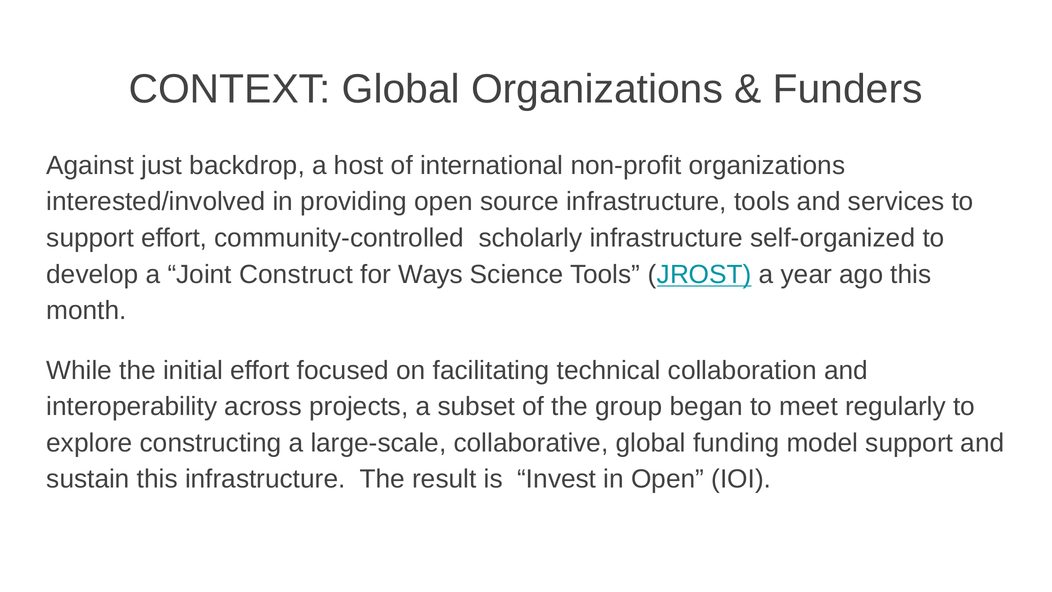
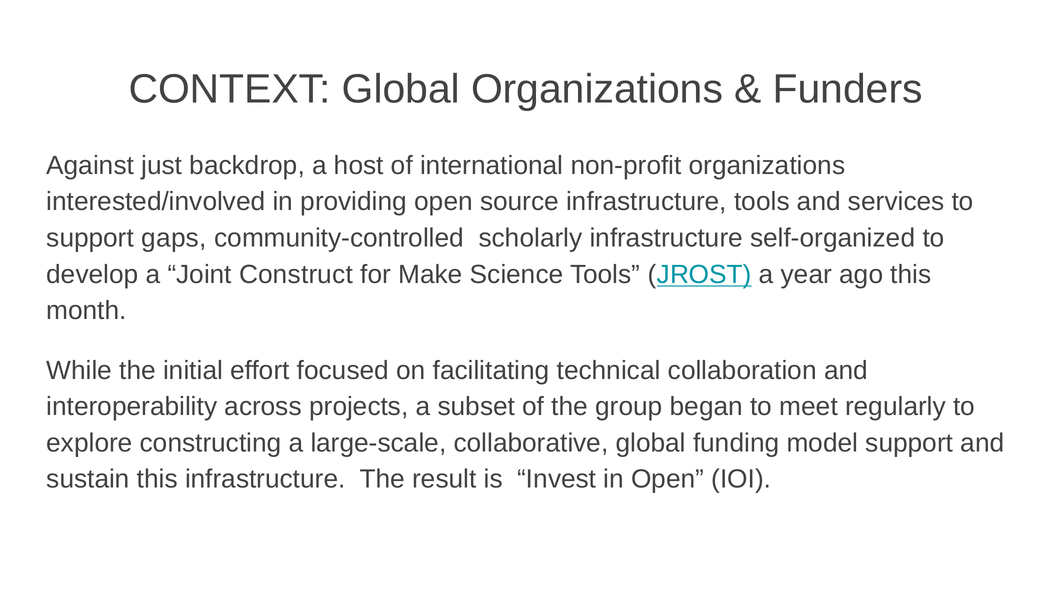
support effort: effort -> gaps (174, 238)
Ways: Ways -> Make (430, 274)
